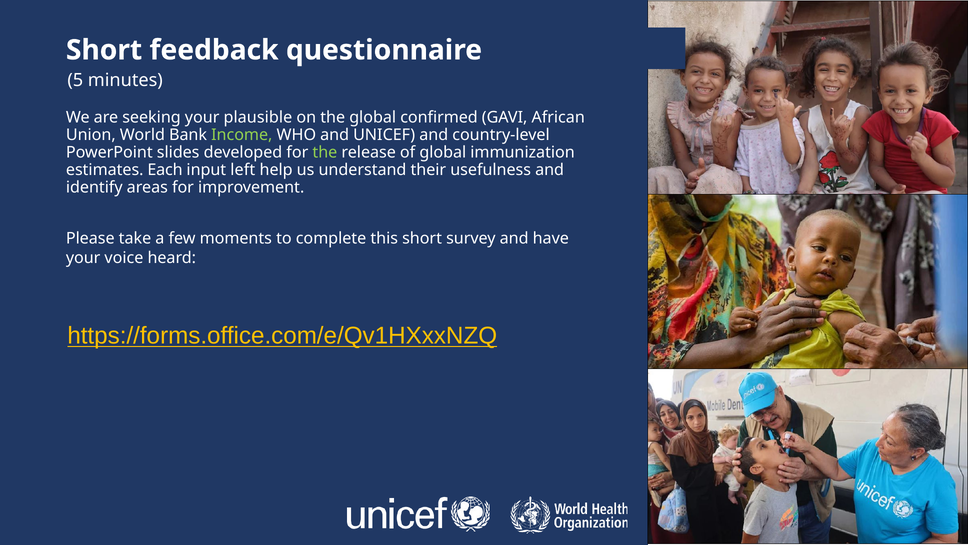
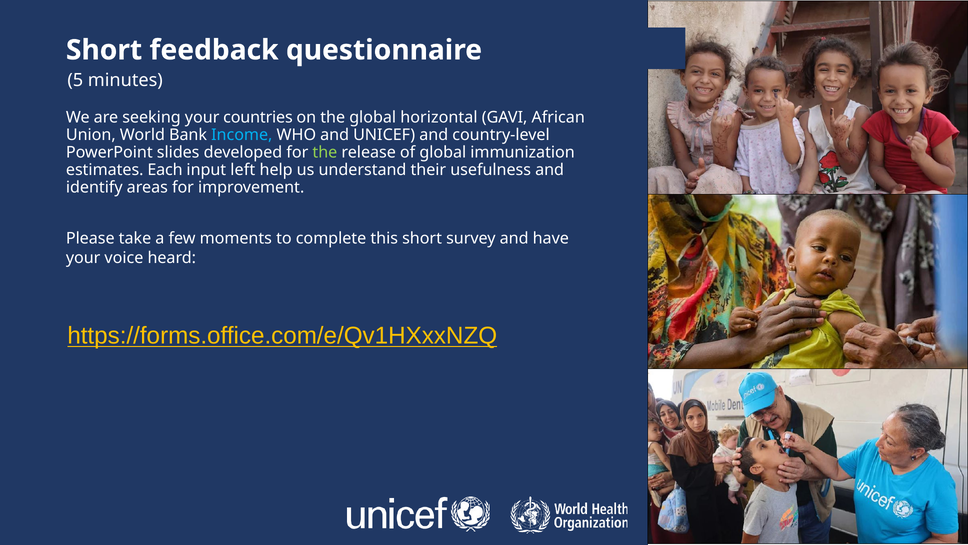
plausible: plausible -> countries (258, 117)
confirmed: confirmed -> horizontal (439, 117)
Income colour: light green -> light blue (242, 135)
